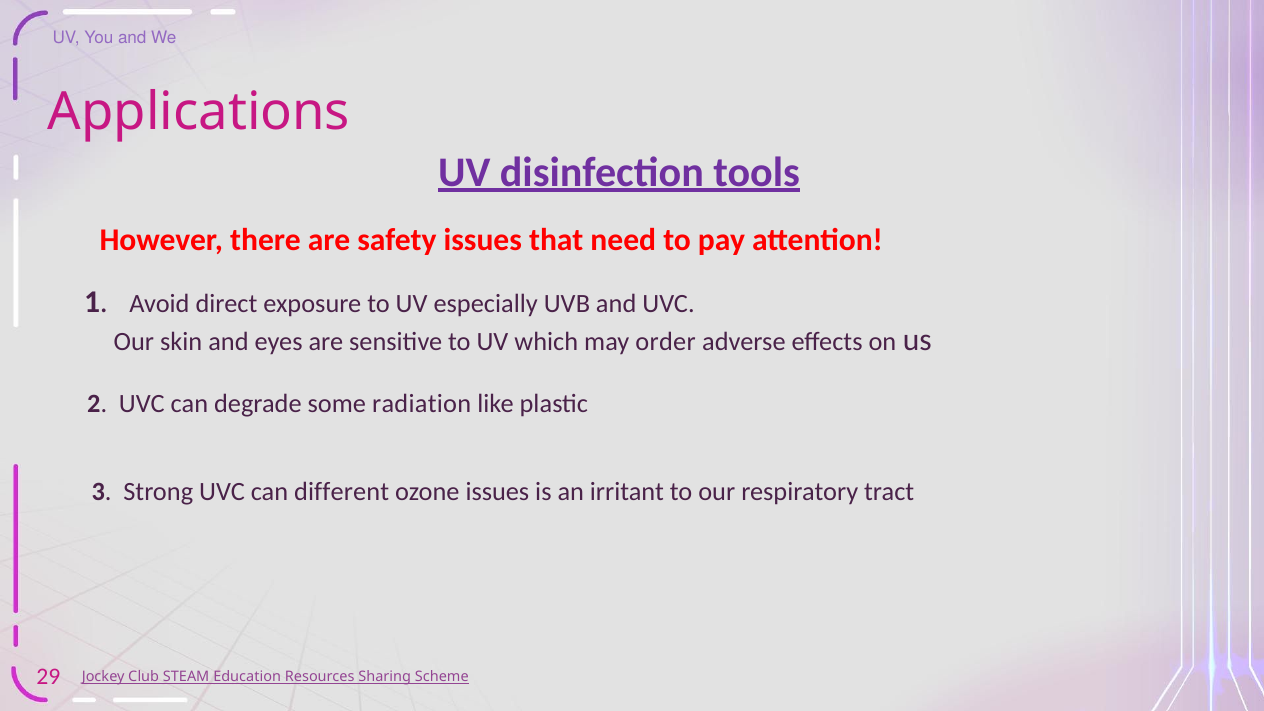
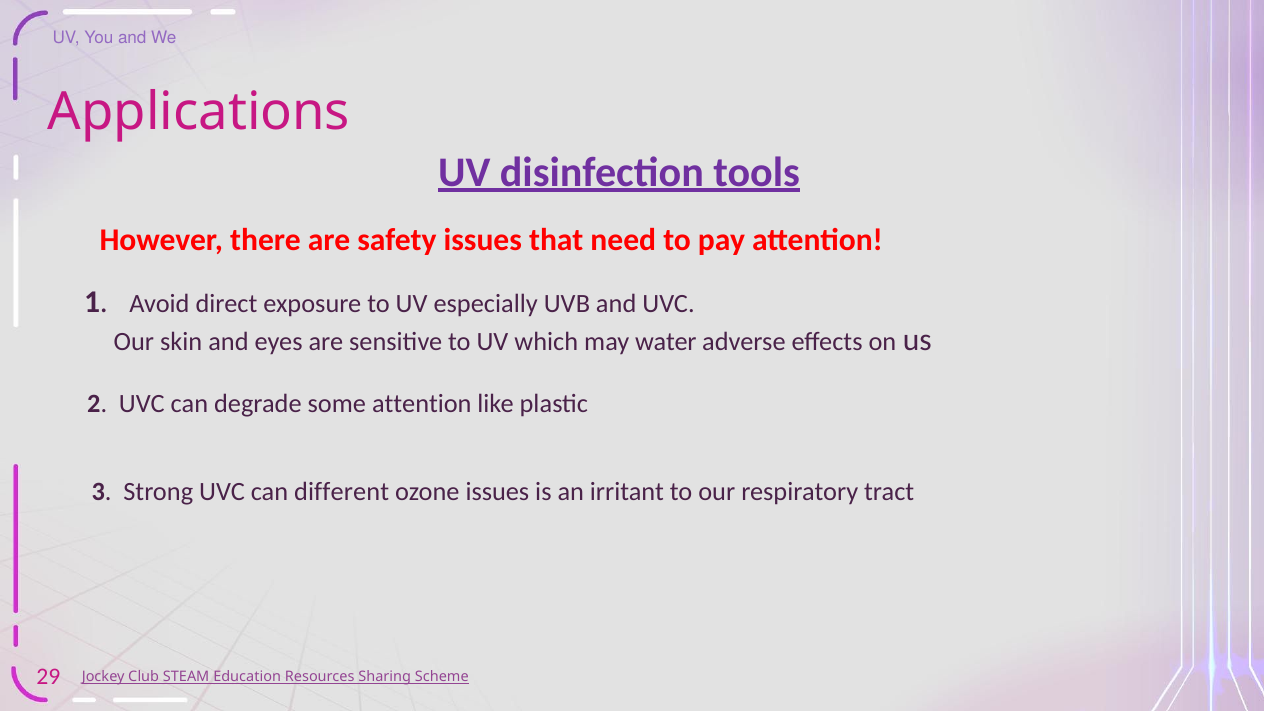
order: order -> water (666, 342)
some radiation: radiation -> attention (422, 404)
